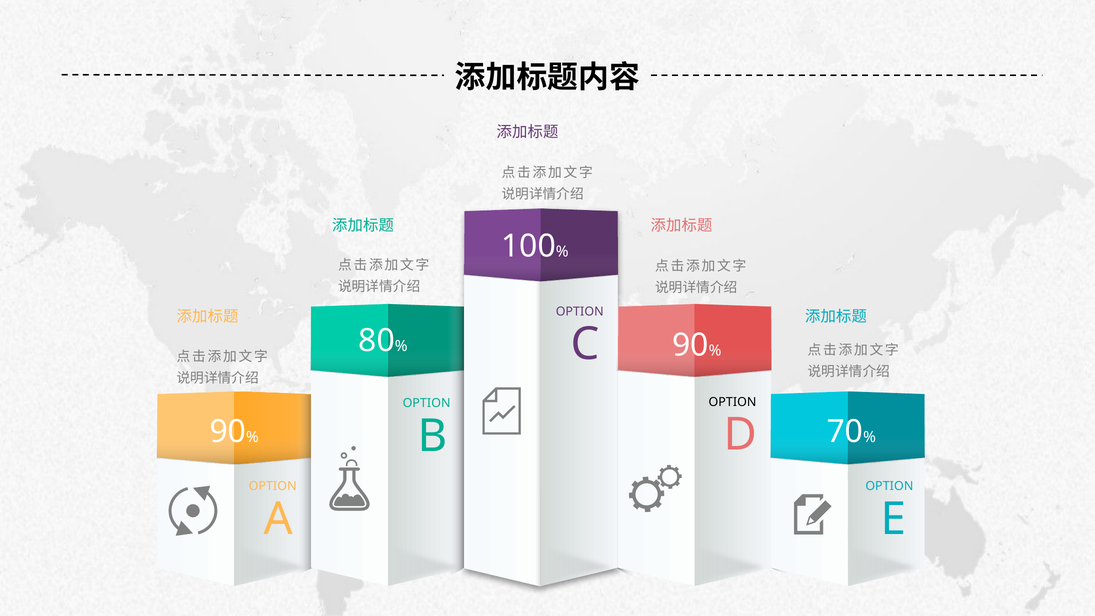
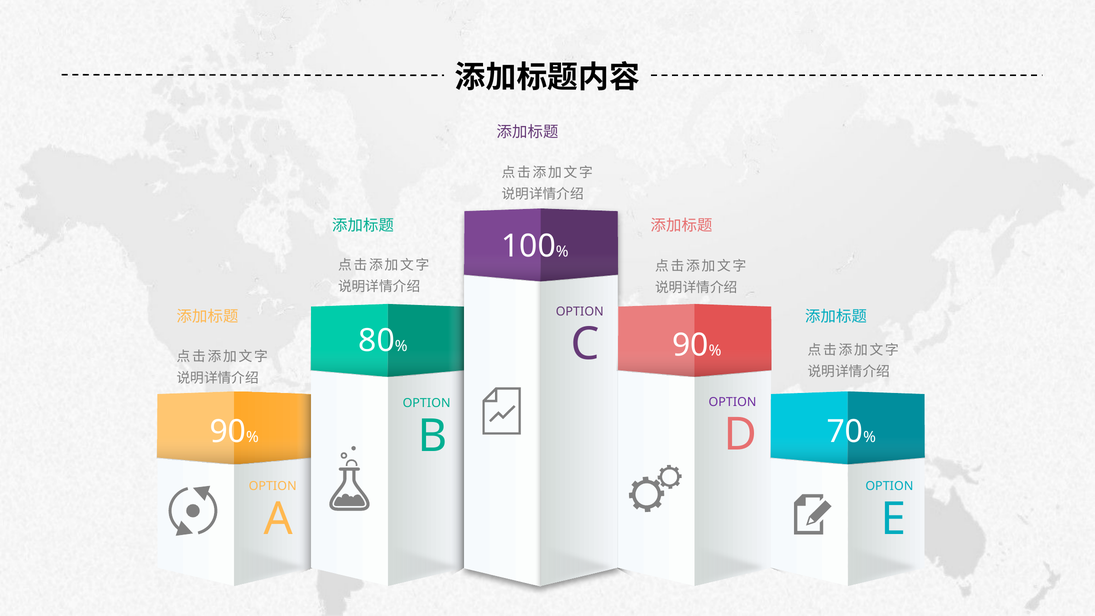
OPTION colour: black -> purple (732, 402)
